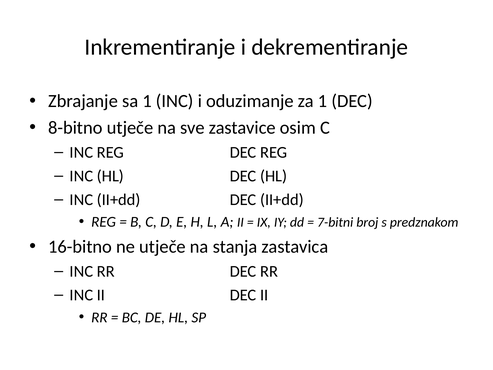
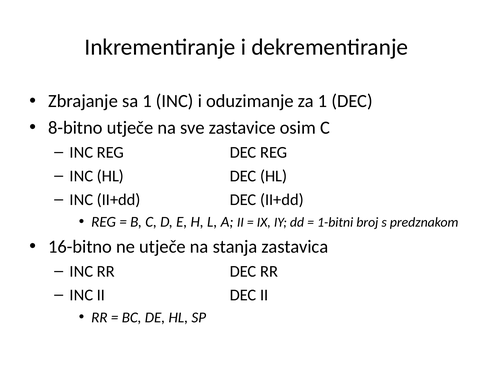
7-bitni: 7-bitni -> 1-bitni (335, 222)
